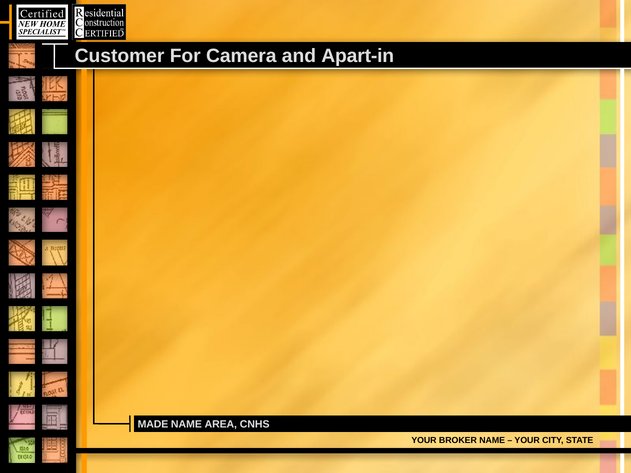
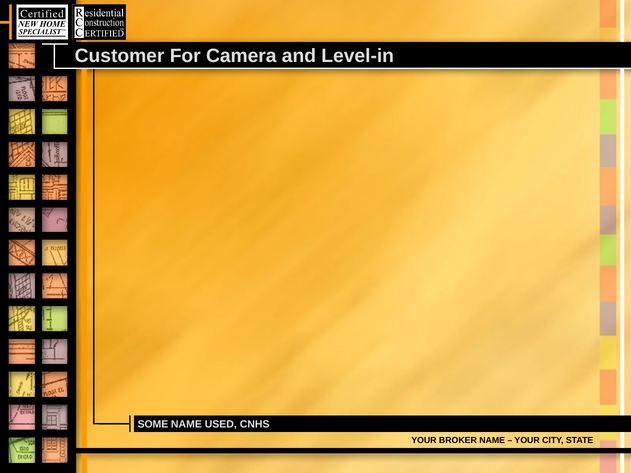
Apart-in: Apart-in -> Level-in (358, 56)
MADE: MADE -> SOME (153, 424)
AREA: AREA -> USED (221, 424)
